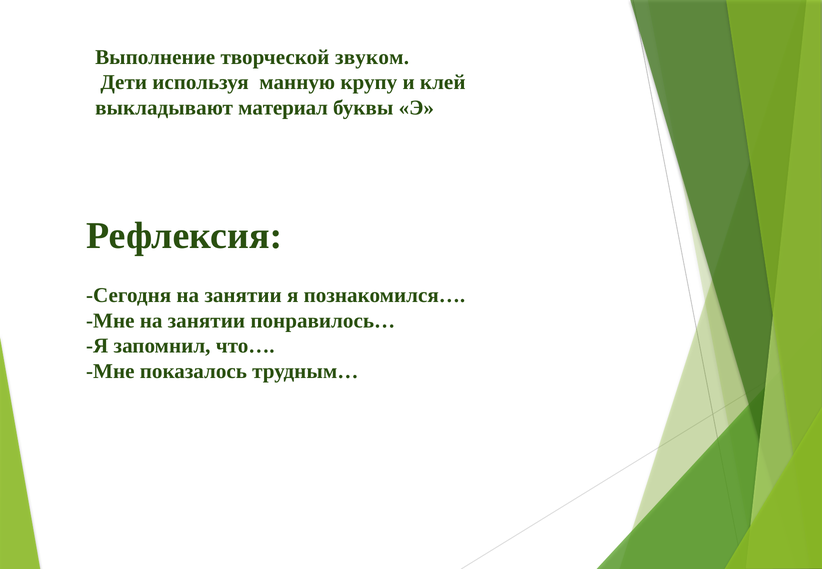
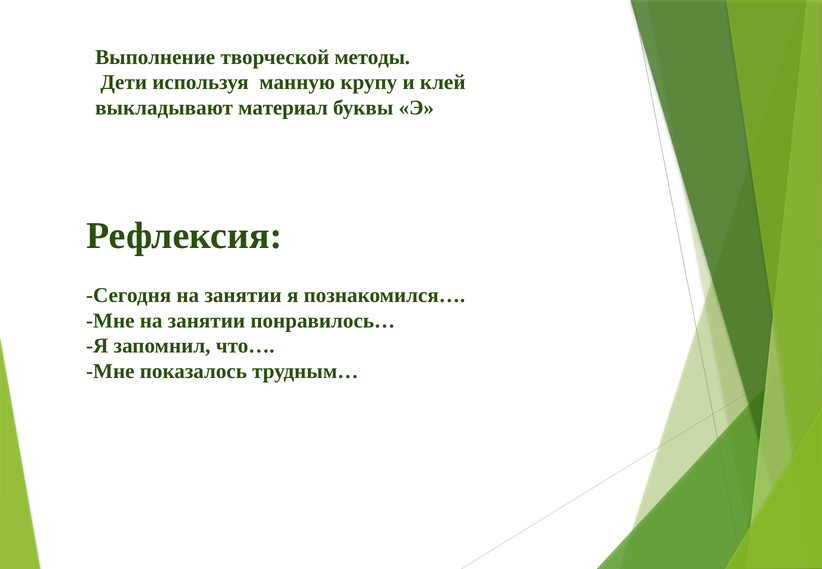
звуком: звуком -> методы (372, 57)
